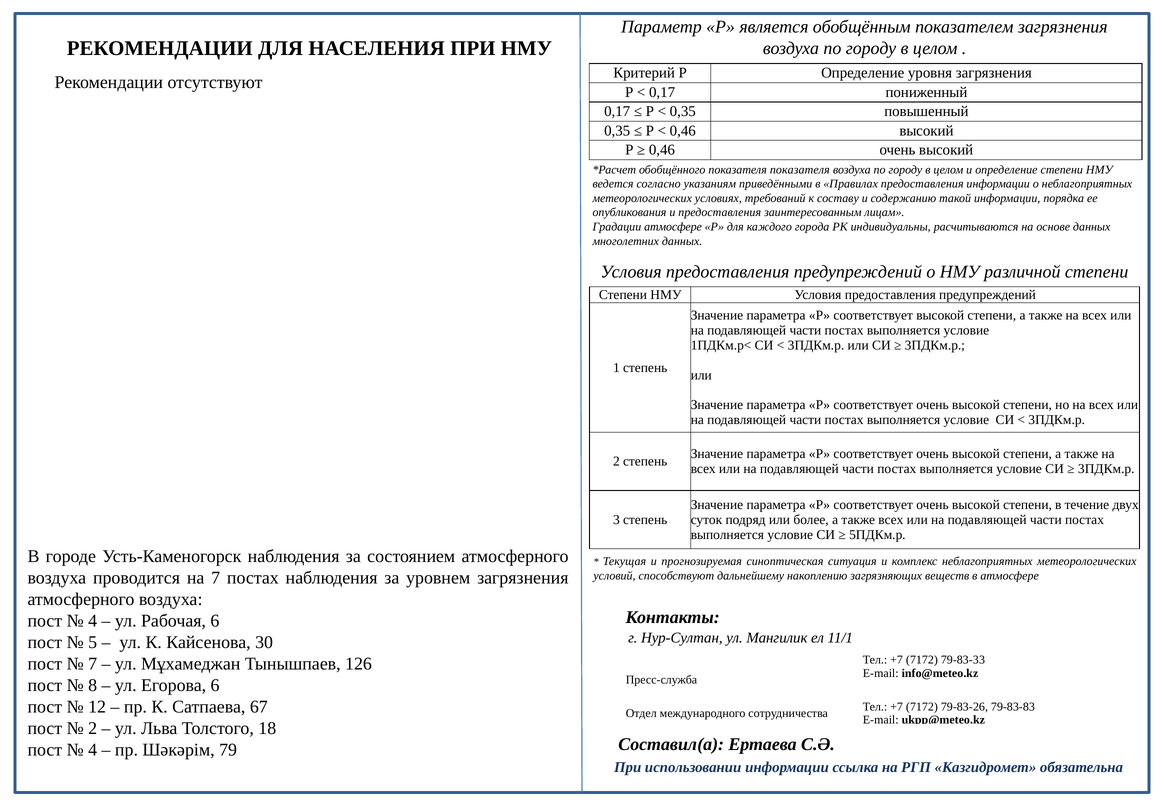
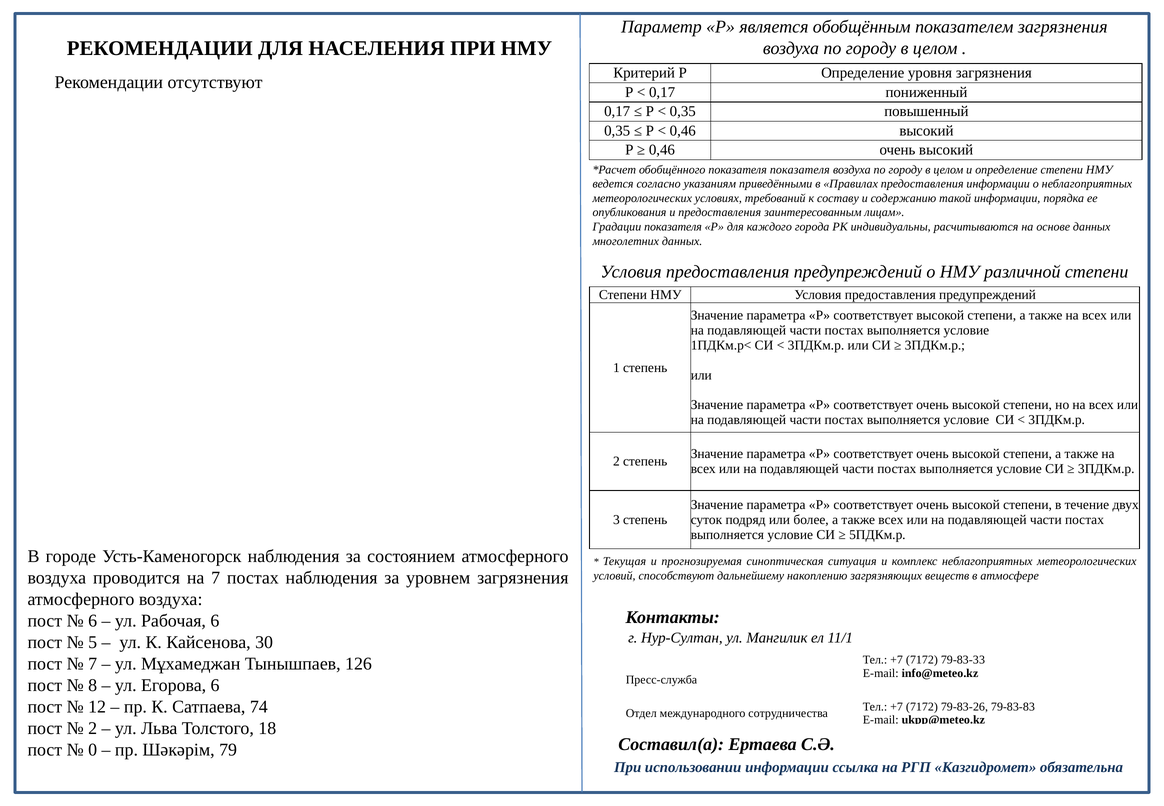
Градации атмосфере: атмосфере -> показателя (673, 227)
4: 4 -> 6 (93, 621)
67: 67 -> 74 (259, 707)
4: 4 -> 0 (93, 750)
